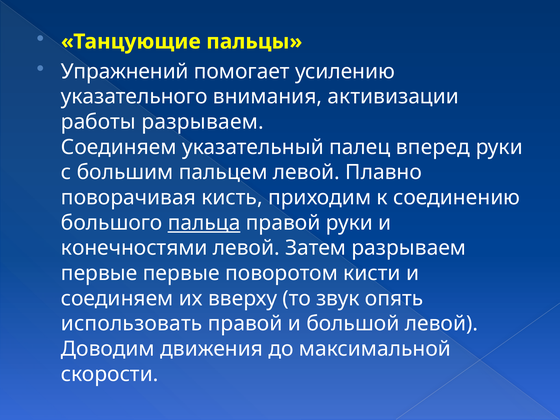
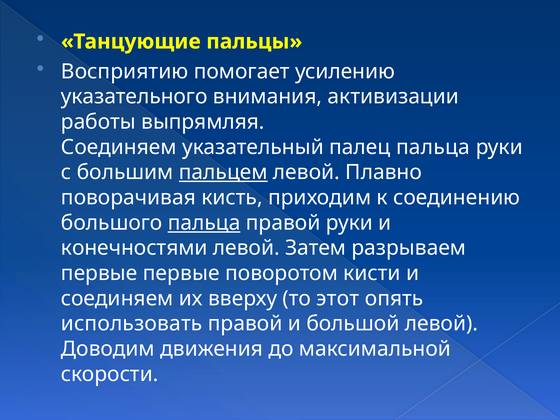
Упражнений: Упражнений -> Восприятию (125, 72)
работы разрываем: разрываем -> выпрямляя (203, 122)
палец вперед: вперед -> пальца (433, 147)
пальцем underline: none -> present (223, 172)
звук: звук -> этот (338, 299)
